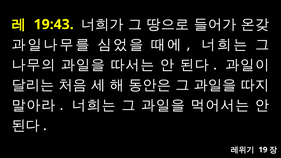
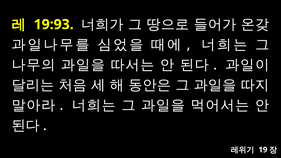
19:43: 19:43 -> 19:93 (54, 24)
